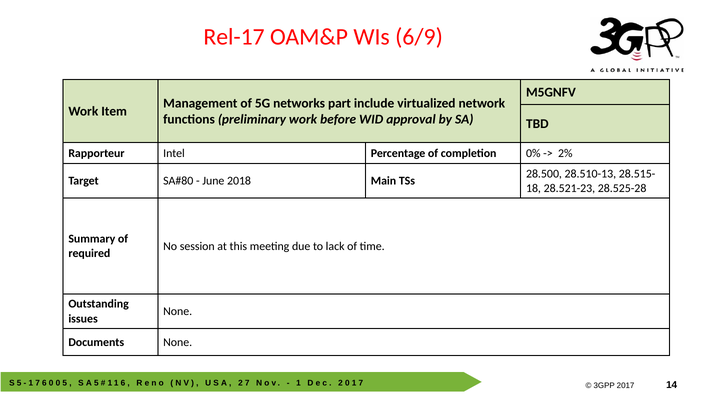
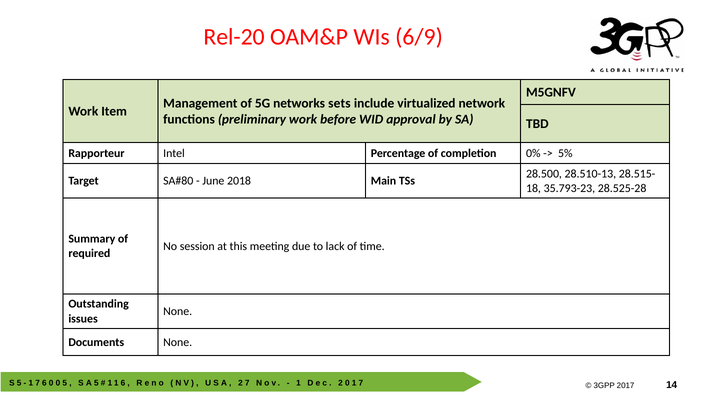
Rel-17: Rel-17 -> Rel-20 (234, 37)
part: part -> sets (339, 103)
2%: 2% -> 5% (565, 153)
28.521-23: 28.521-23 -> 35.793-23 (569, 188)
